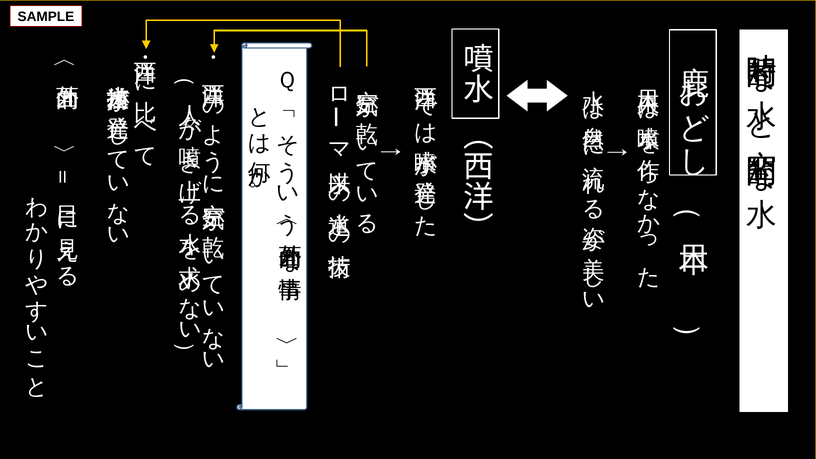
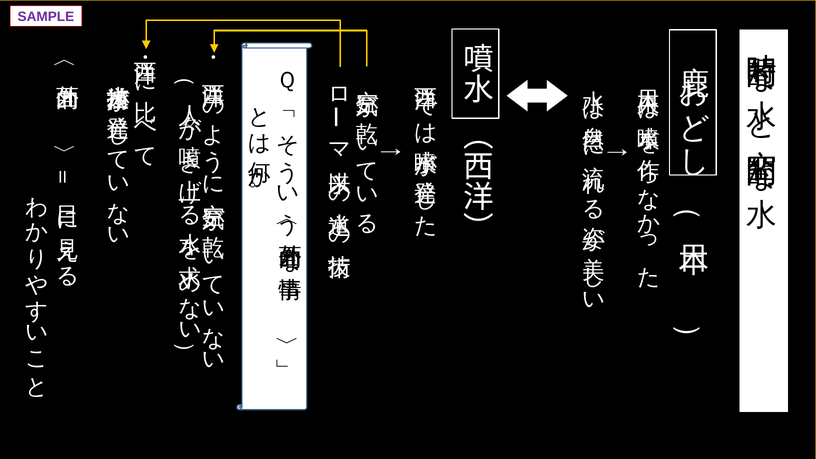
SAMPLE colour: black -> purple (46, 17)
